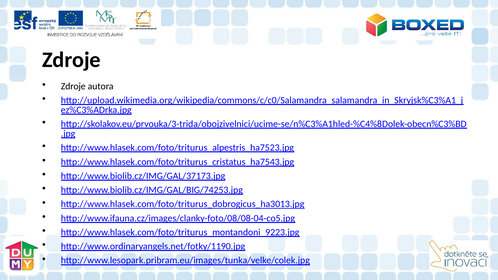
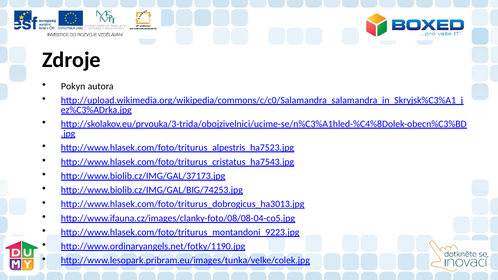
Zdroje: Zdroje -> Pokyn (73, 86)
